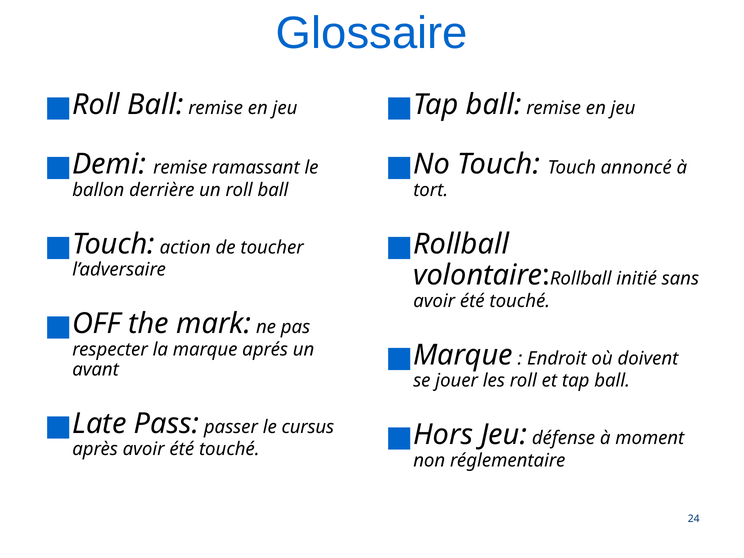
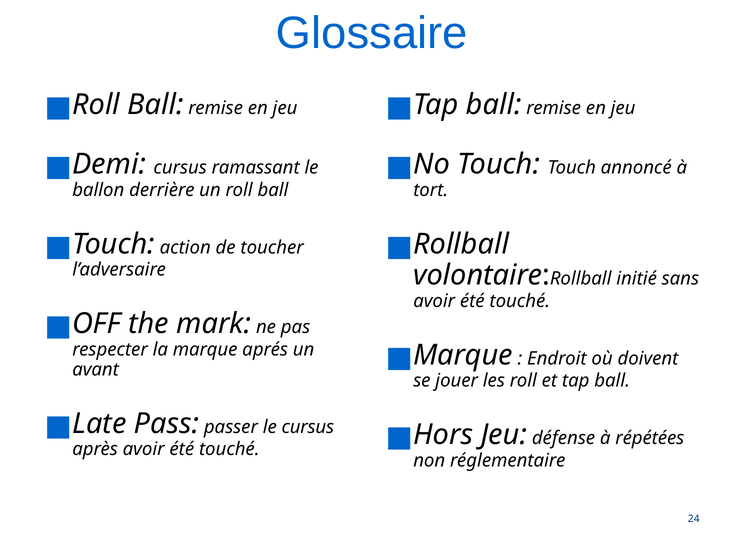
Demi remise: remise -> cursus (180, 168)
moment: moment -> répétées (650, 438)
